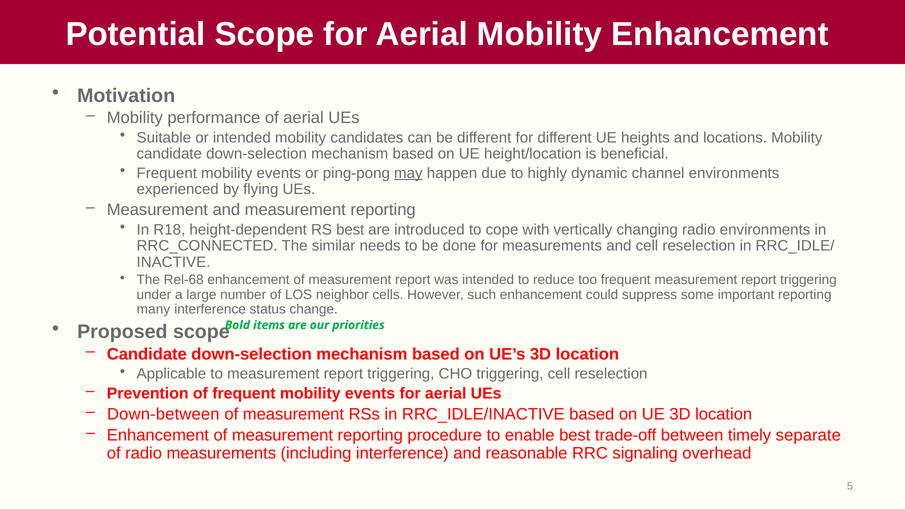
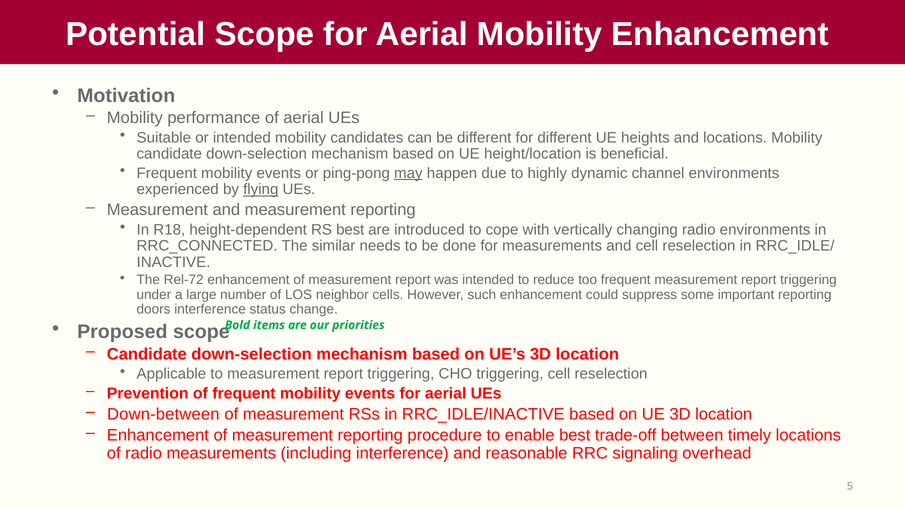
flying underline: none -> present (261, 189)
Rel-68: Rel-68 -> Rel-72 (184, 280)
many: many -> doors (154, 309)
timely separate: separate -> locations (808, 435)
